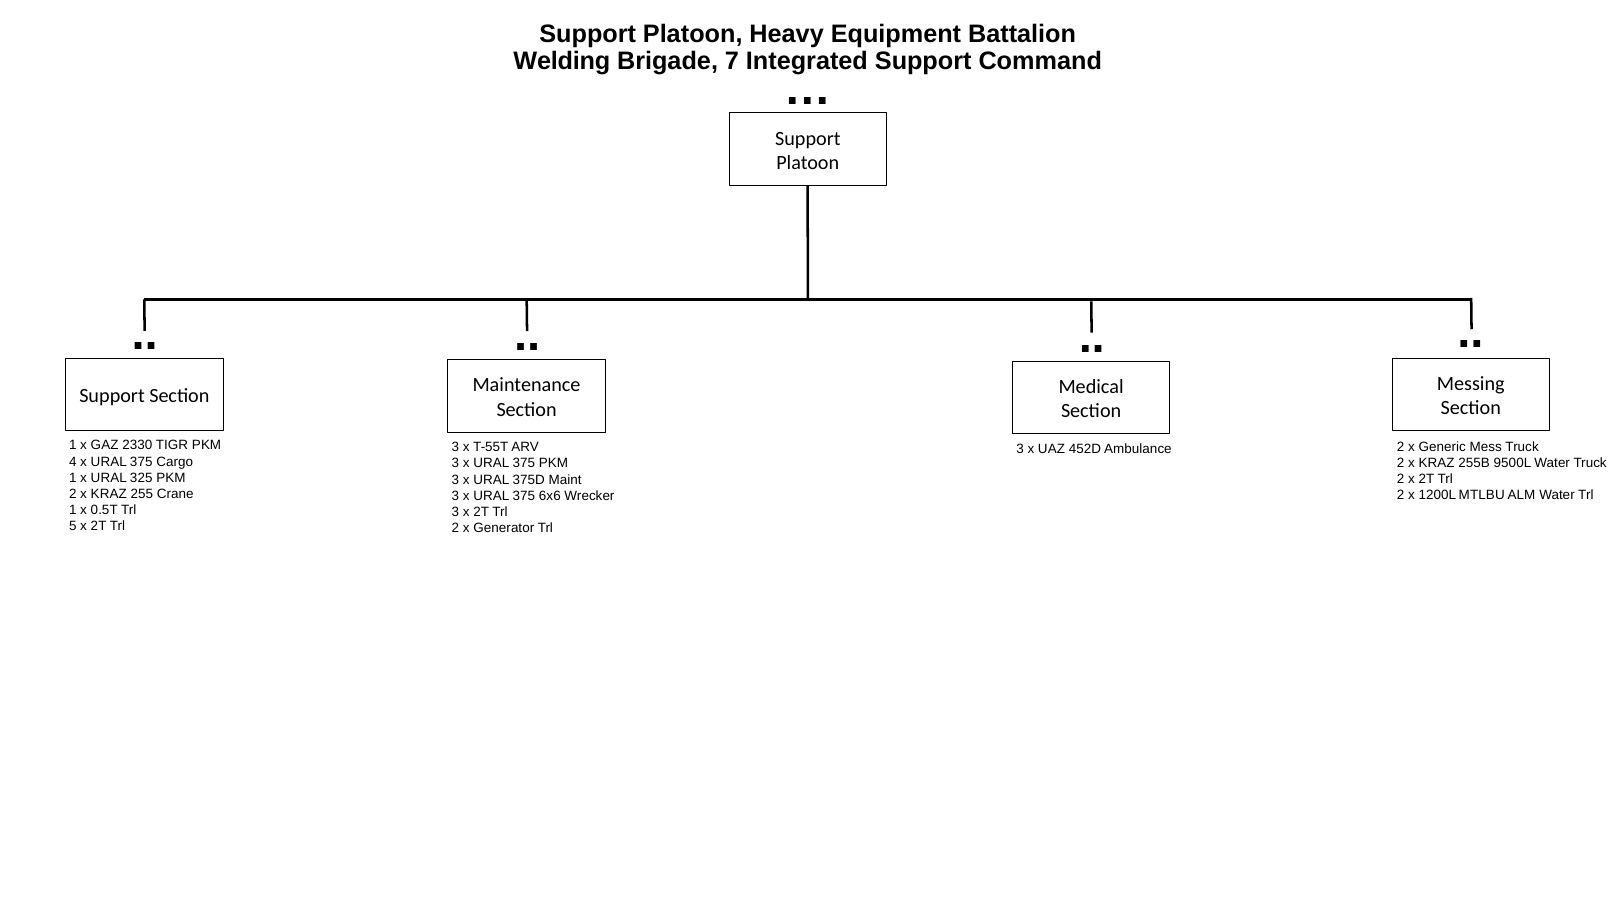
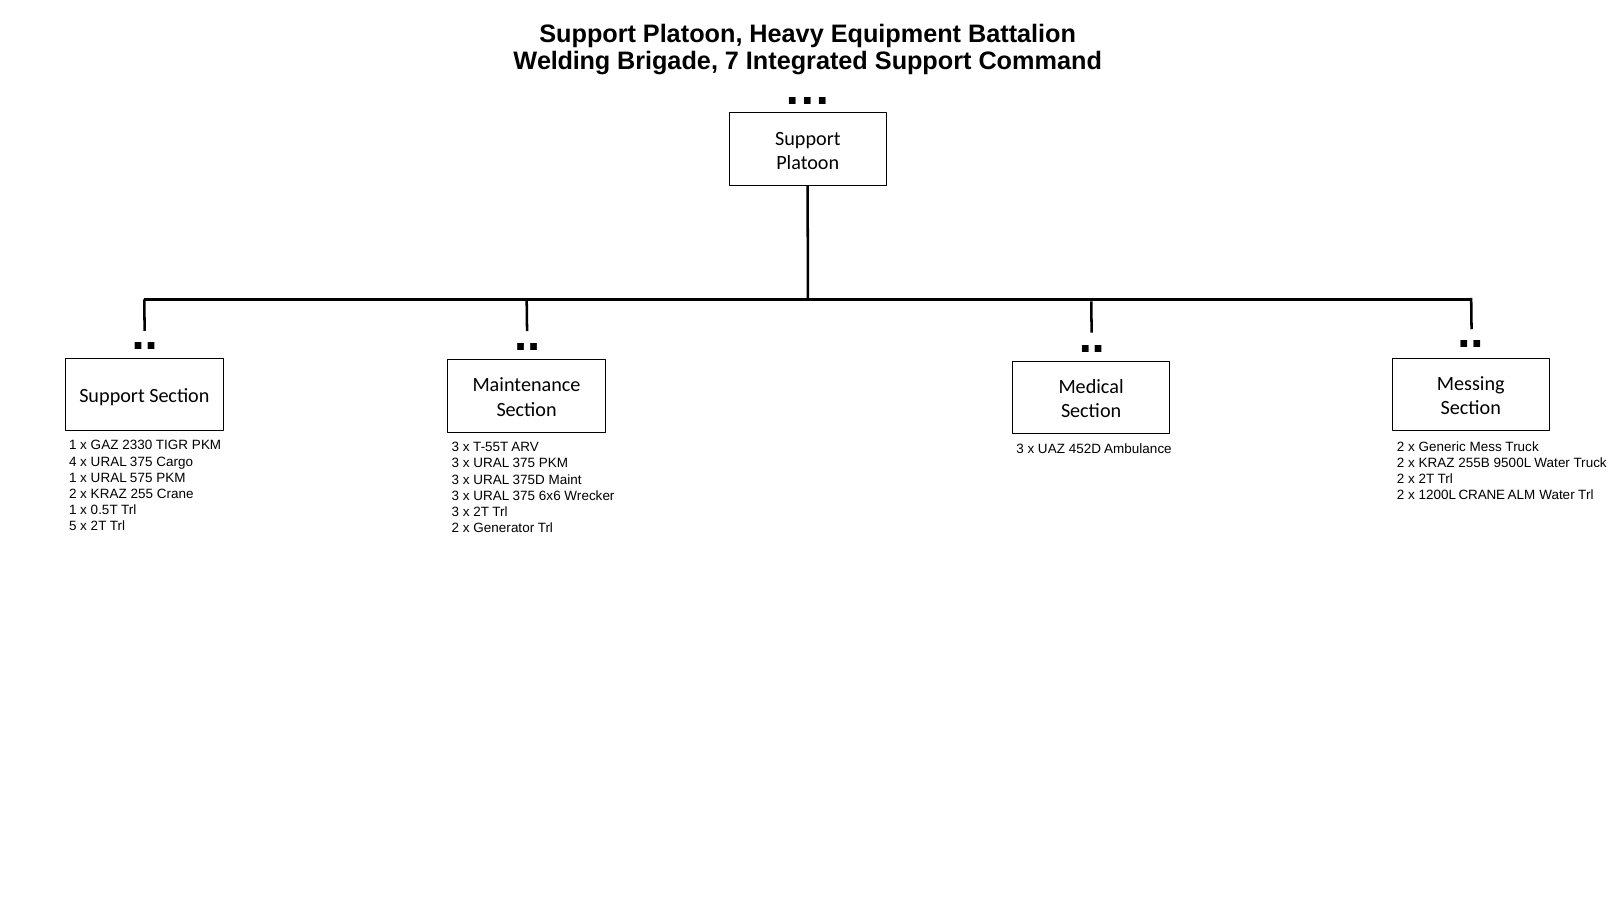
325: 325 -> 575 (141, 478)
1200L MTLBU: MTLBU -> CRANE (1482, 495)
